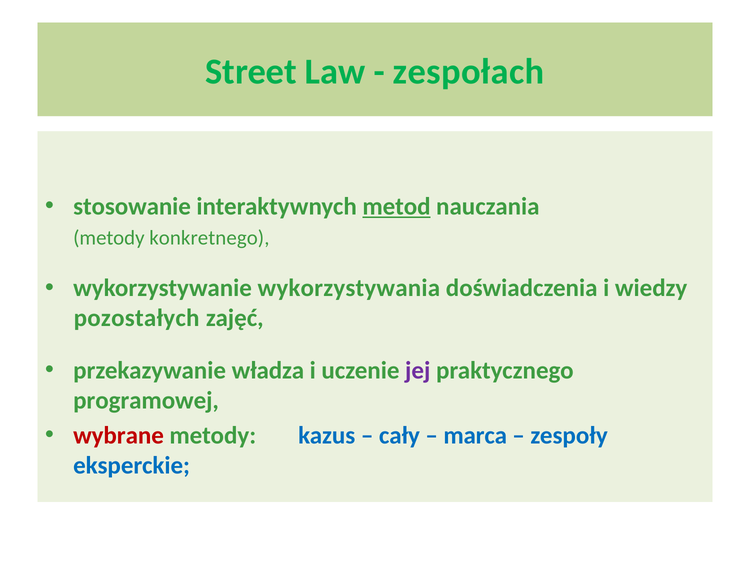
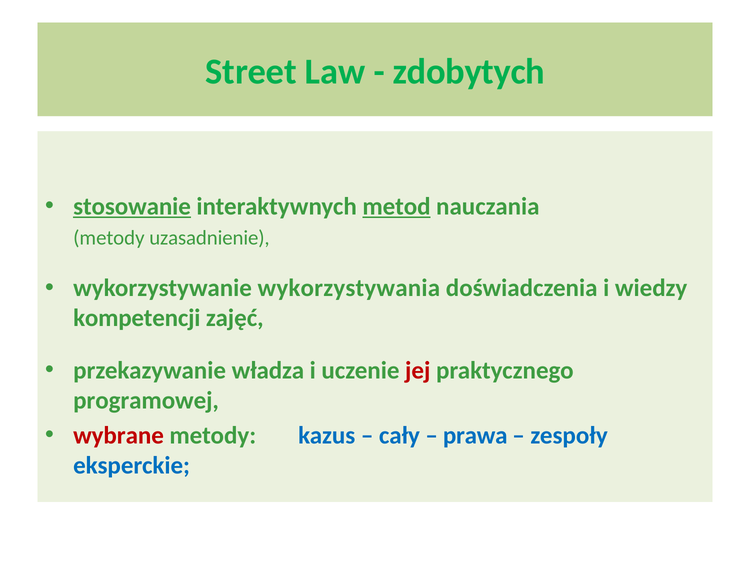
zespołach: zespołach -> zdobytych (469, 72)
stosowanie underline: none -> present (132, 207)
konkretnego: konkretnego -> uzasadnienie (209, 238)
pozostałych: pozostałych -> kompetencji (137, 318)
jej colour: purple -> red (418, 371)
marca: marca -> prawa (475, 436)
